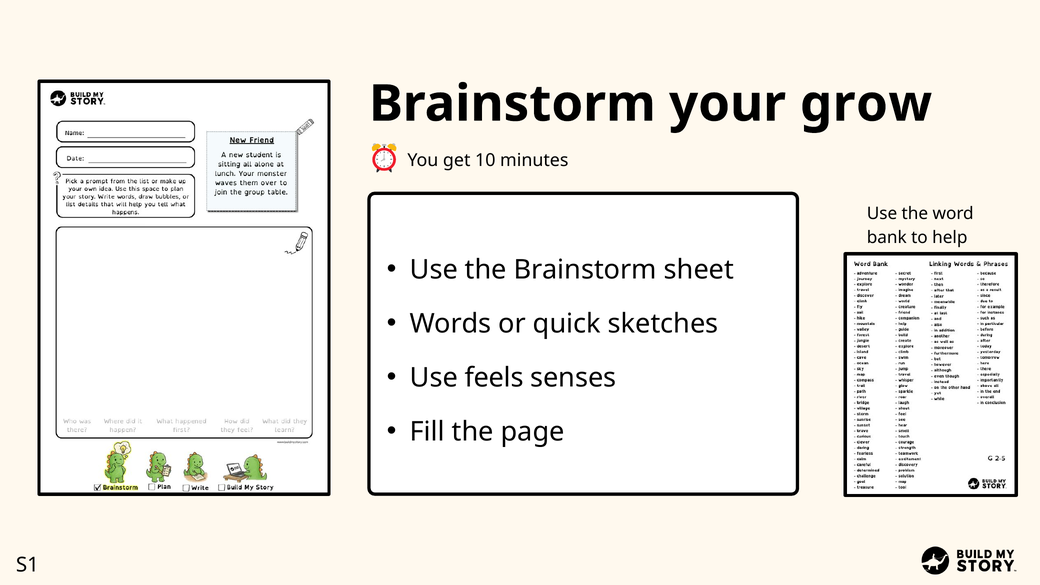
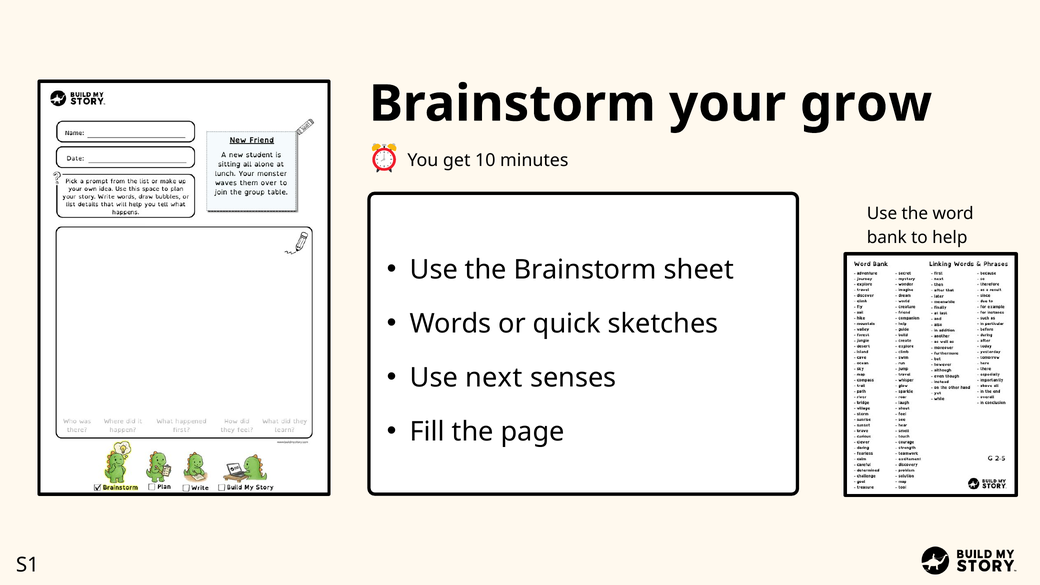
feels: feels -> next (494, 378)
